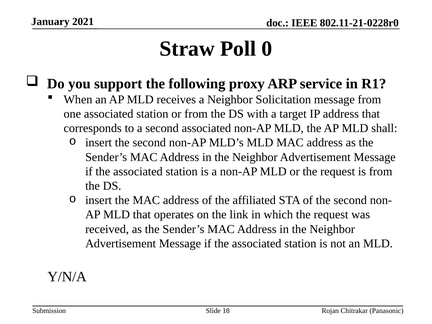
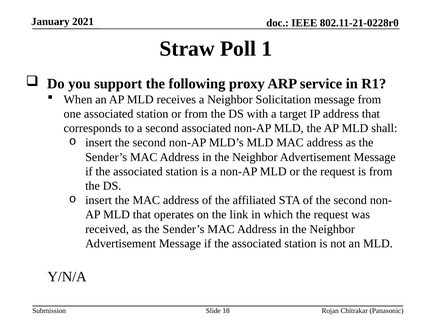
0: 0 -> 1 (267, 49)
